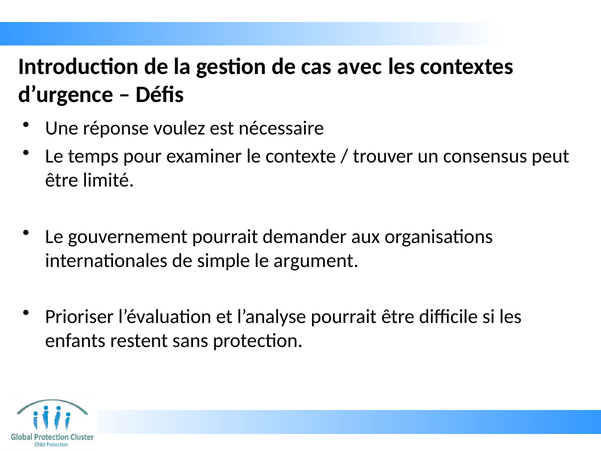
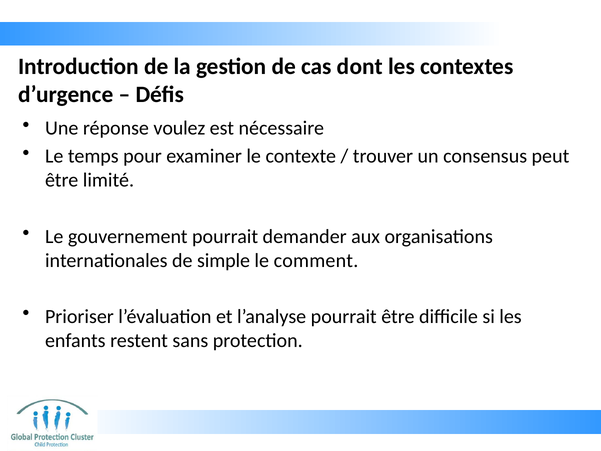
avec: avec -> dont (360, 66)
argument: argument -> comment (316, 260)
